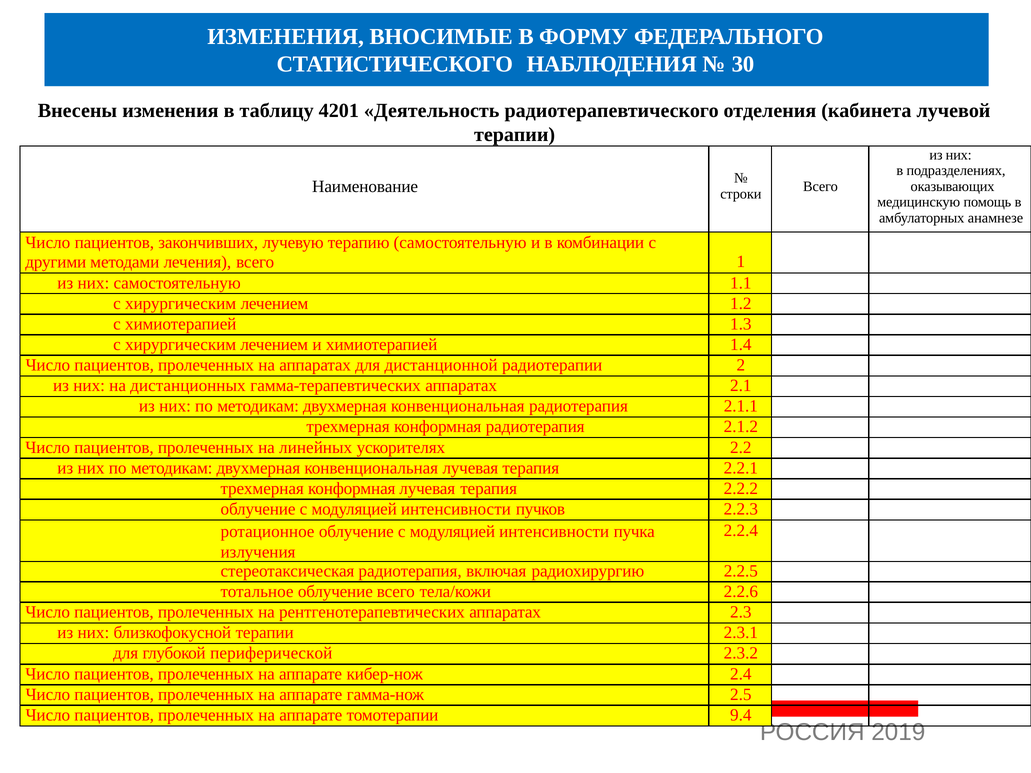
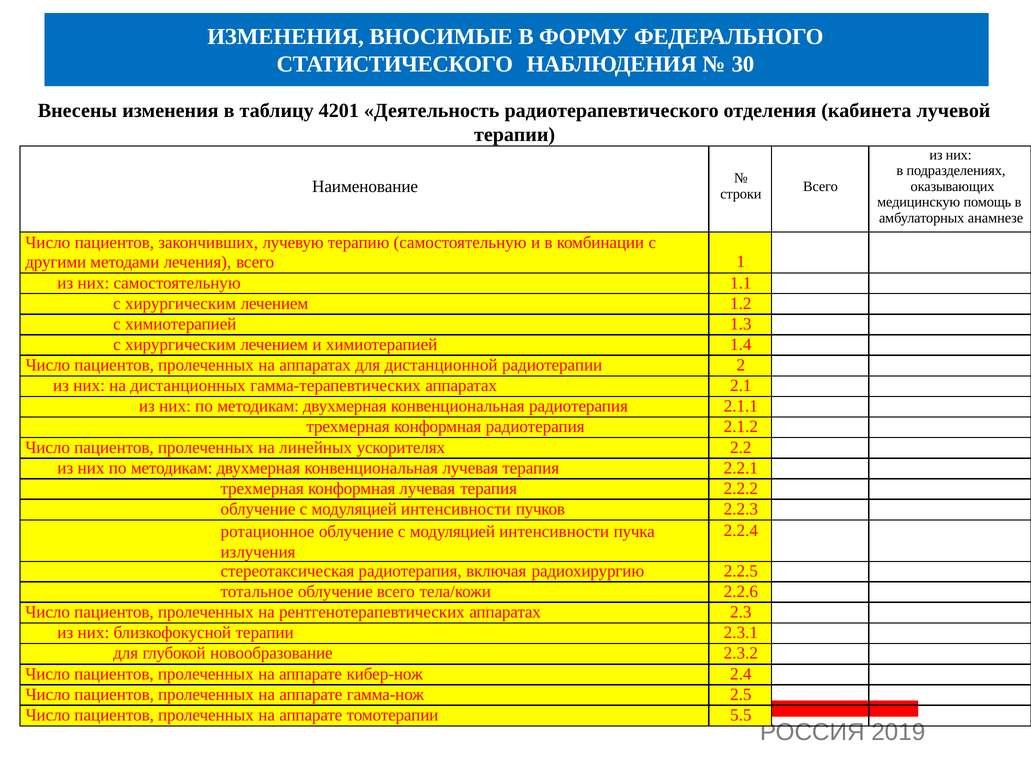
периферической: периферической -> новообразование (271, 654)
9.4: 9.4 -> 5.5 (741, 715)
